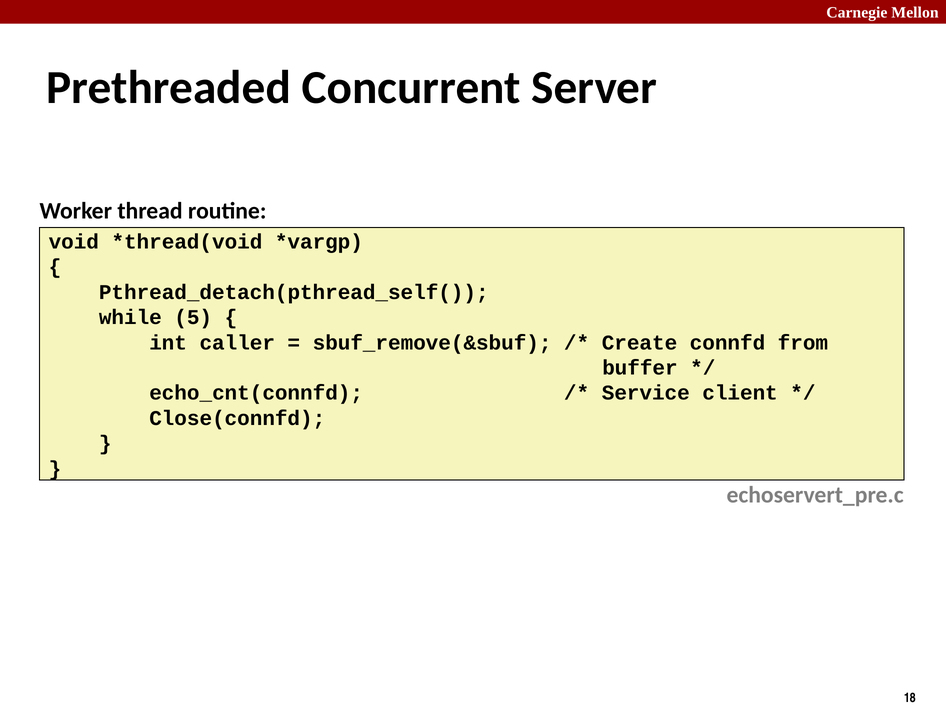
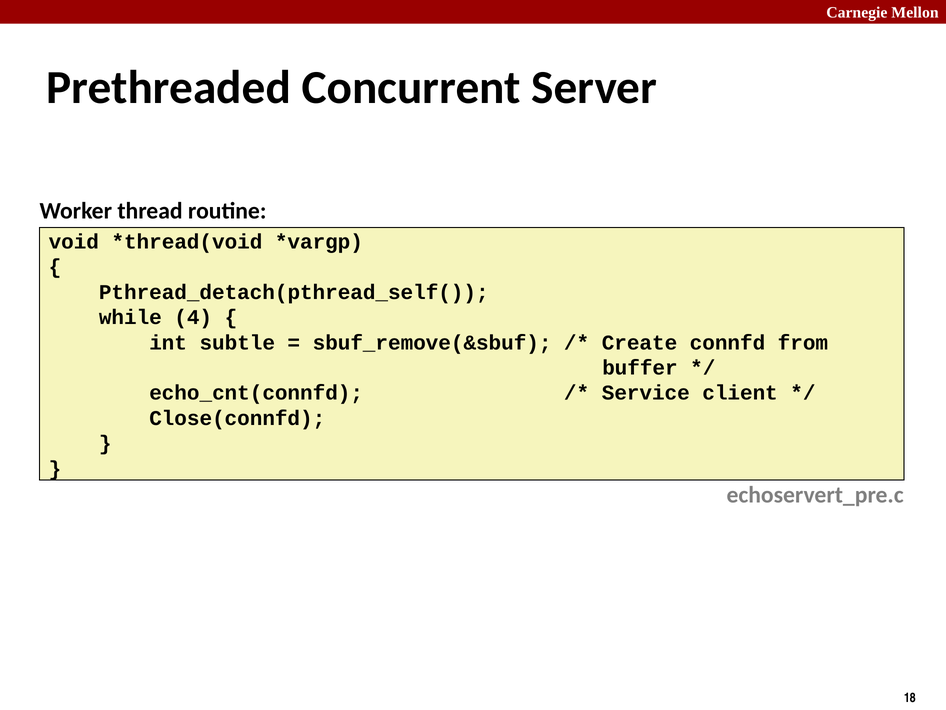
5: 5 -> 4 (193, 317)
caller: caller -> subtle (237, 342)
